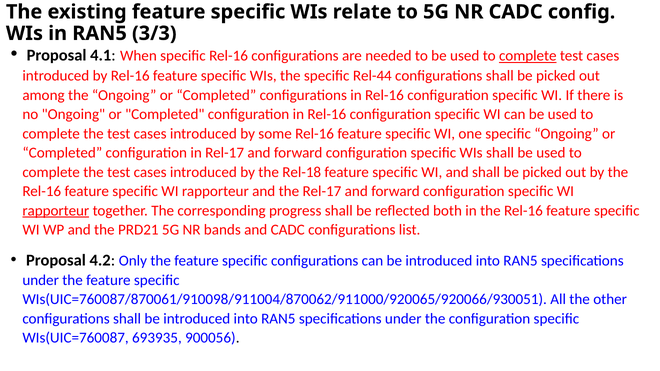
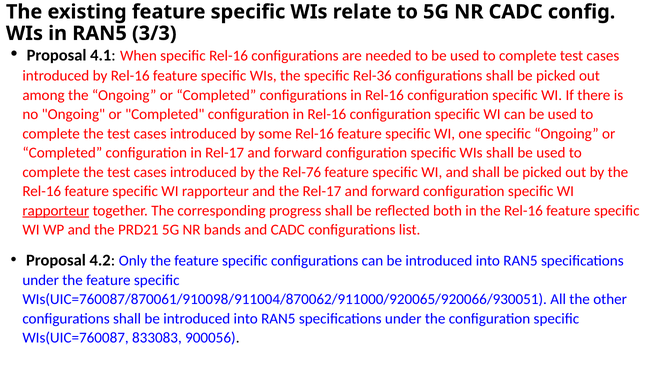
complete underline: present -> none (528, 56)
Rel-44: Rel-44 -> Rel-36 (372, 76)
Rel-18: Rel-18 -> Rel-76 (302, 172)
693935: 693935 -> 833083 (157, 338)
